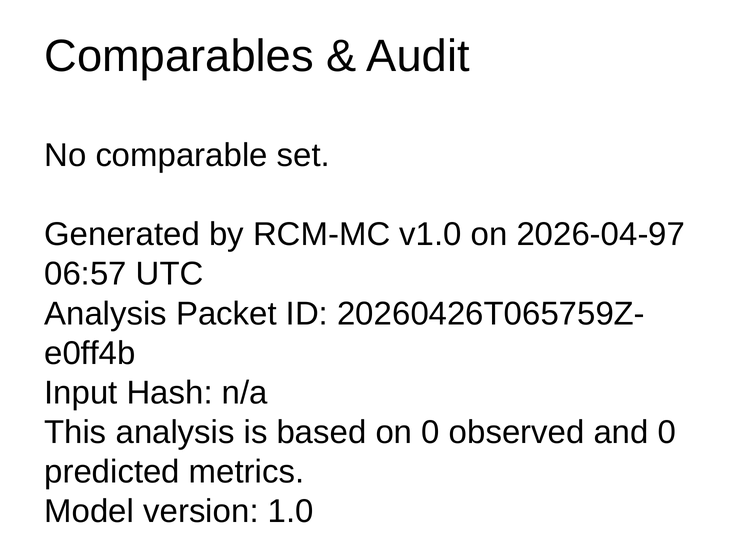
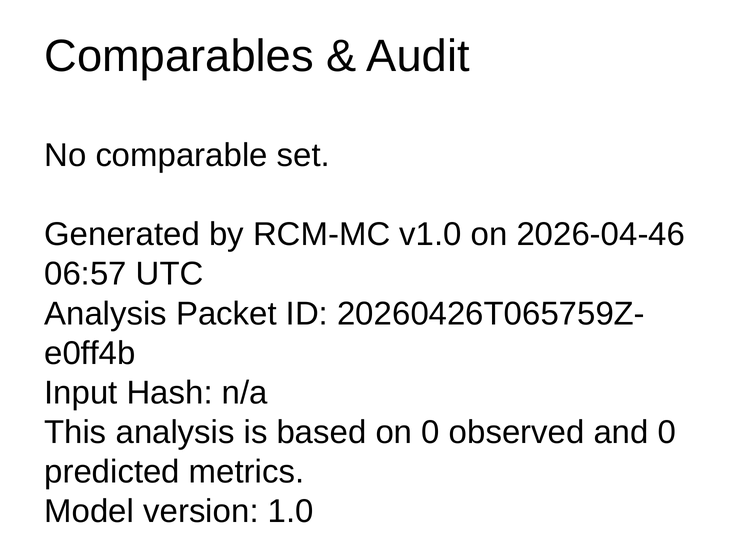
2026-04-97: 2026-04-97 -> 2026-04-46 (601, 234)
